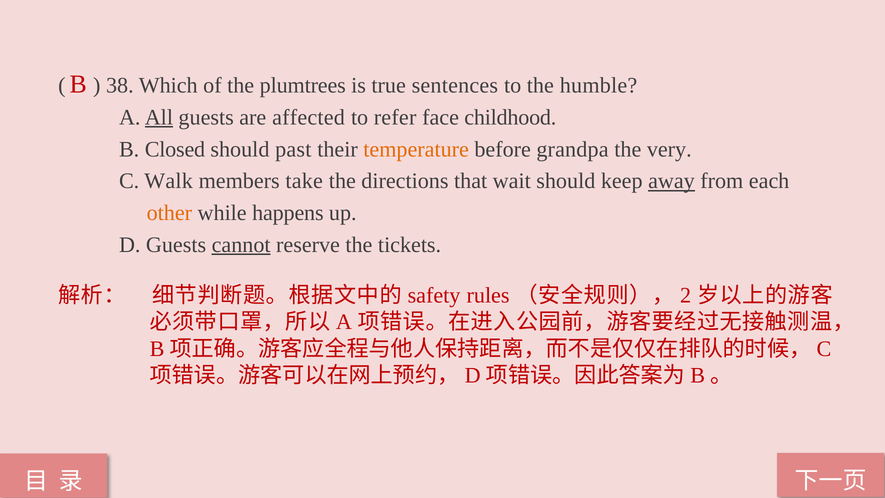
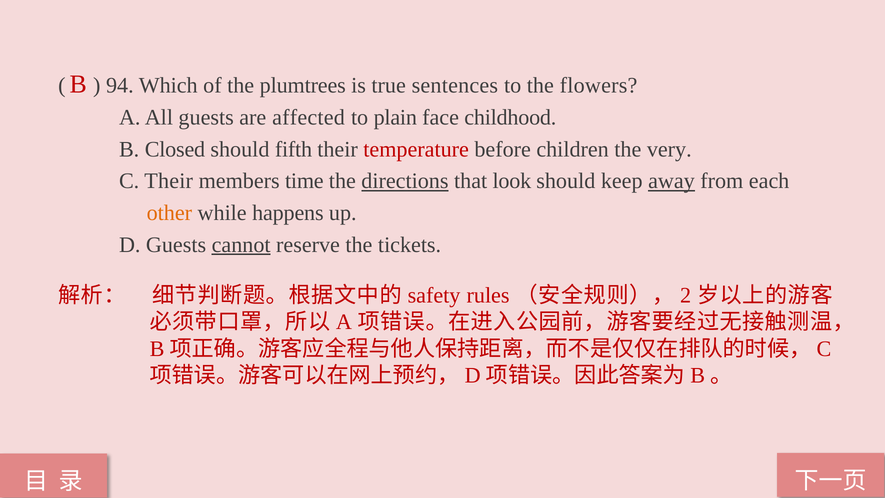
38: 38 -> 94 (120, 85)
humble: humble -> flowers (599, 85)
All underline: present -> none (159, 117)
refer: refer -> plain (395, 117)
past: past -> fifth (294, 149)
temperature colour: orange -> red (416, 149)
grandpa: grandpa -> children (573, 149)
C Walk: Walk -> Their (169, 181)
take: take -> time (304, 181)
directions underline: none -> present (405, 181)
wait: wait -> look (512, 181)
